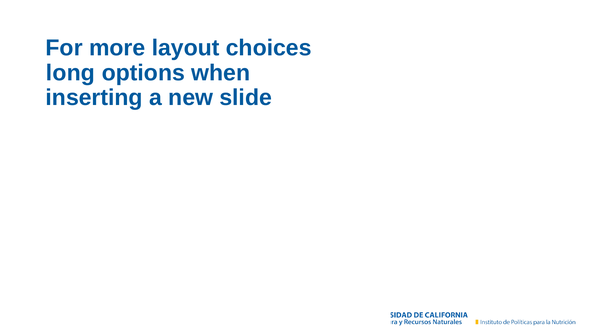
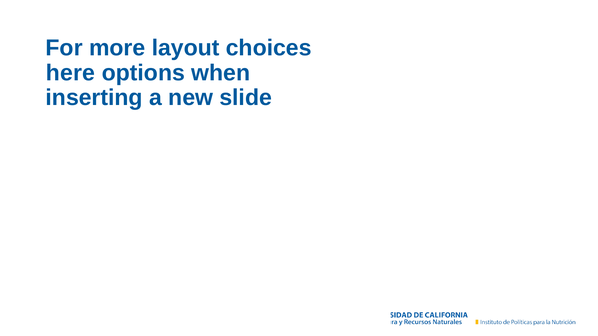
long: long -> here (70, 73)
